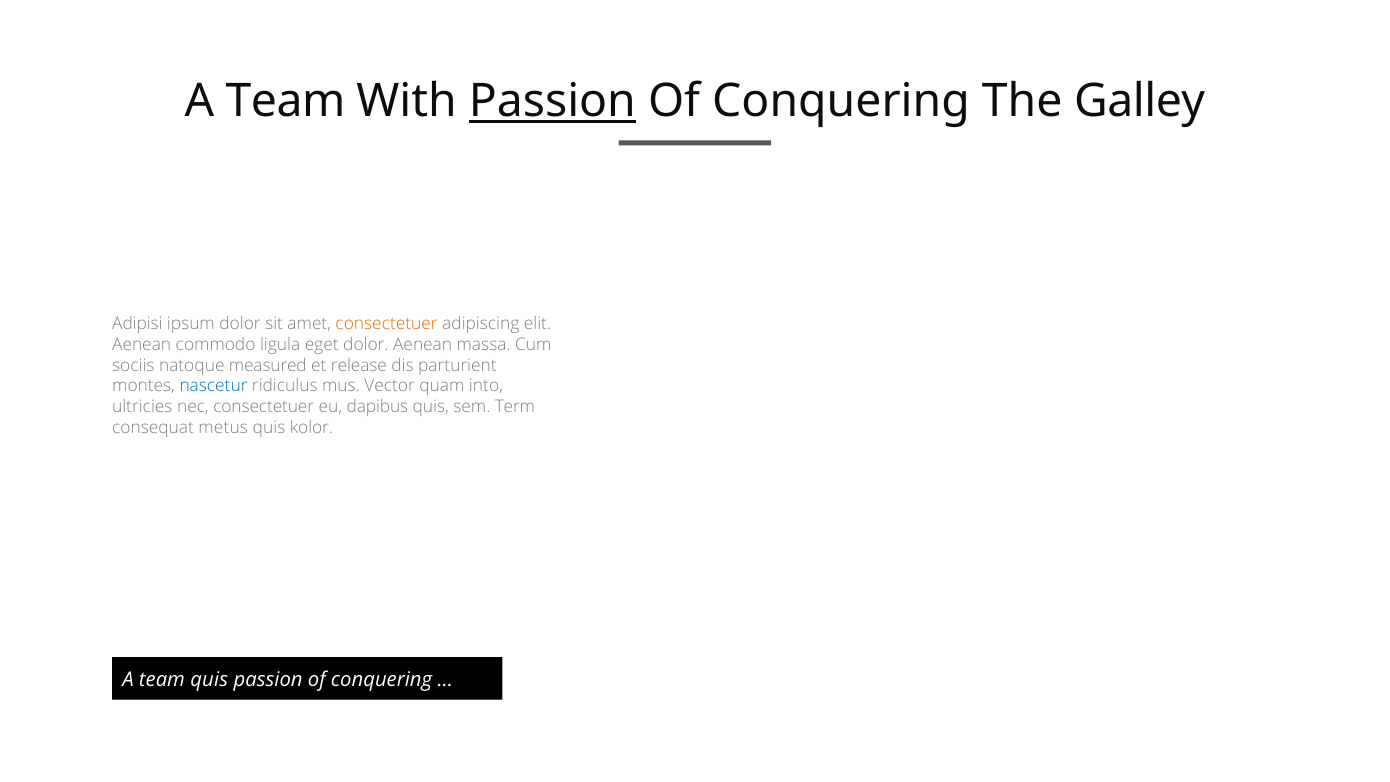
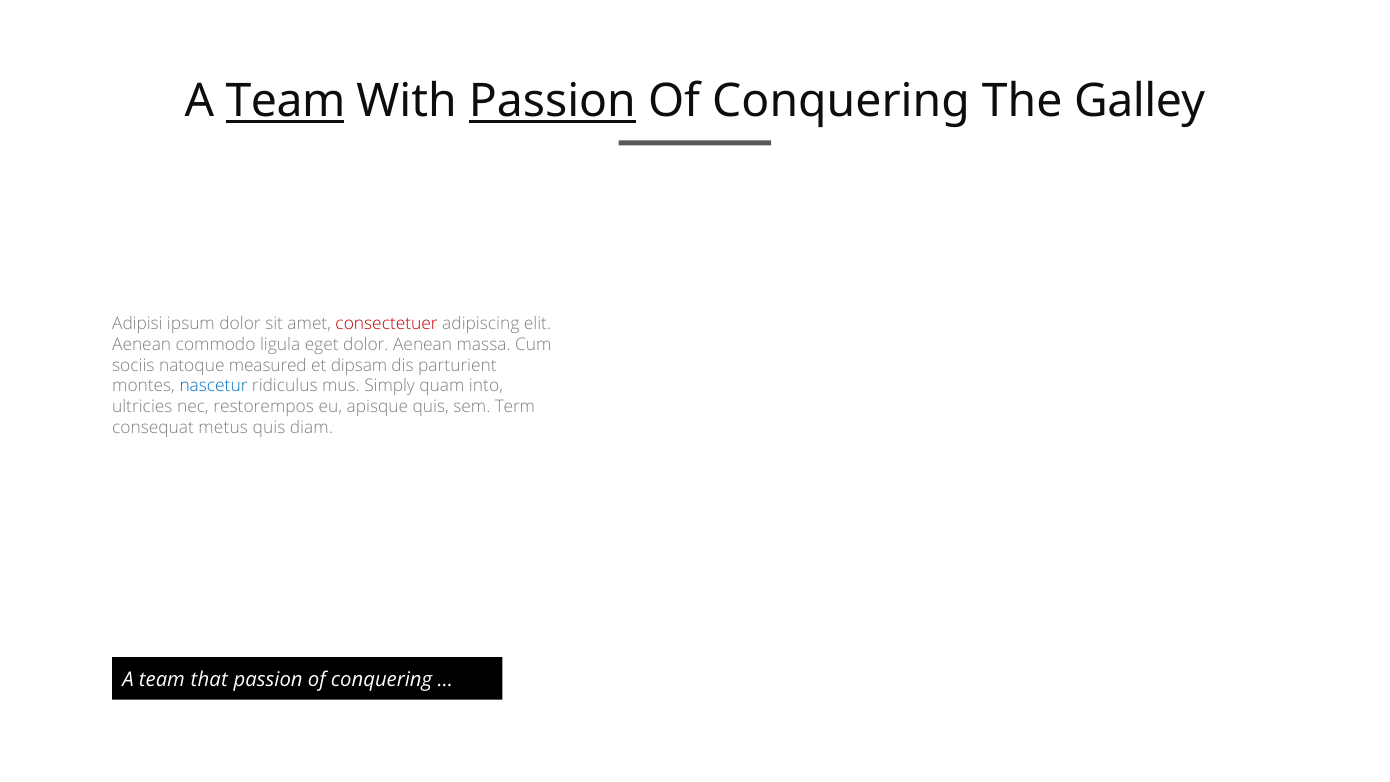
Team underline: none -> present (285, 102)
consectetuer colour: orange -> red (387, 324)
release: release -> dipsam (359, 365)
Vector: Vector -> Simply (390, 386)
nec consectetuer: consectetuer -> restorempos (264, 407)
dapibus: dapibus -> apisque (377, 407)
kolor: kolor -> diam (311, 428)
team quis: quis -> that (209, 680)
